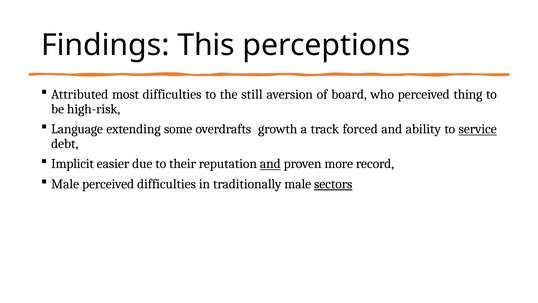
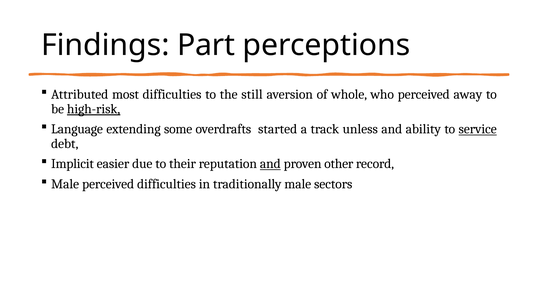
This: This -> Part (206, 45)
board: board -> whole (349, 94)
thing: thing -> away (468, 94)
high-risk underline: none -> present (94, 109)
growth: growth -> started (278, 129)
forced: forced -> unless (360, 129)
more: more -> other (339, 164)
sectors underline: present -> none (333, 184)
